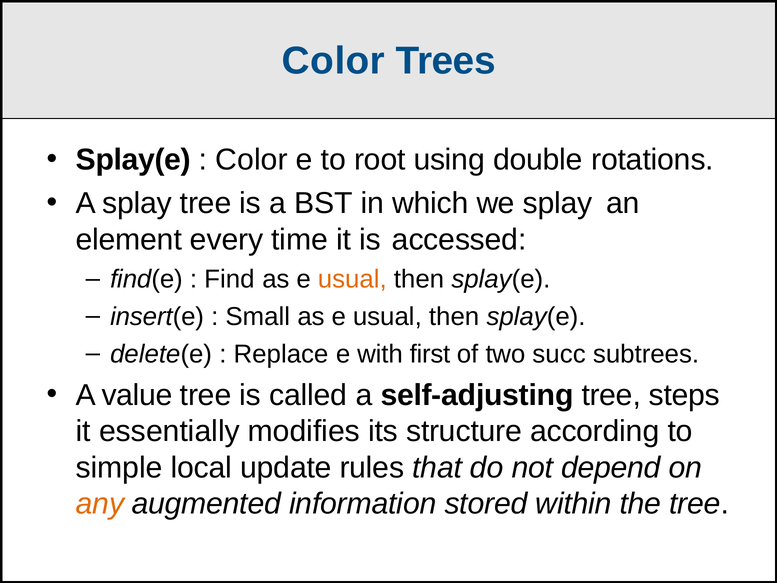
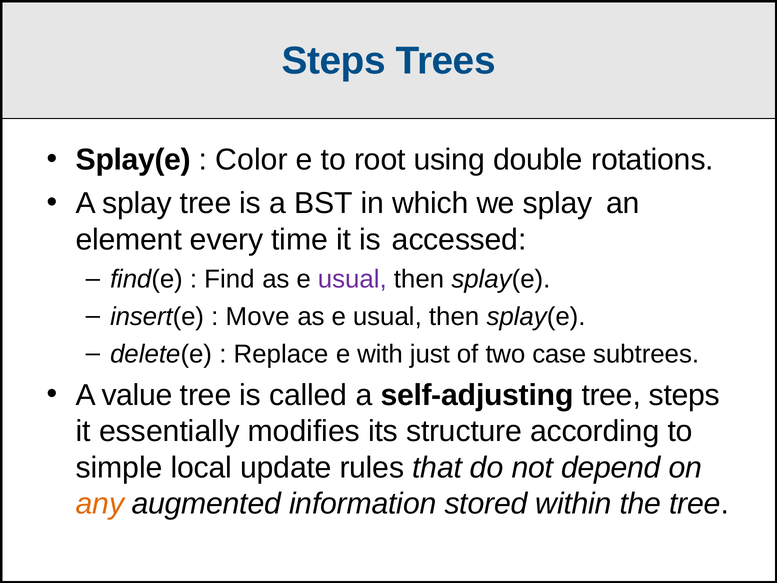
Color: Color -> Steps (334, 61)
usual colour: orange -> purple (352, 279)
Small: Small -> Move (258, 317)
first: first -> just (430, 354)
succ: succ -> case (559, 354)
